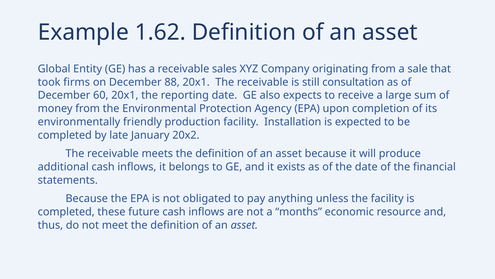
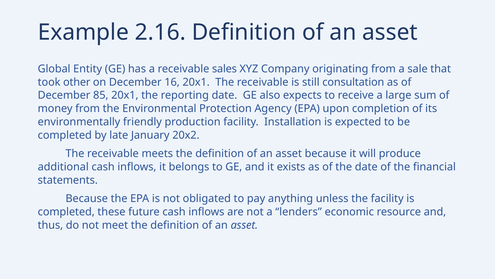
1.62: 1.62 -> 2.16 (160, 32)
firms: firms -> other (77, 82)
88: 88 -> 16 (172, 82)
60: 60 -> 85 (101, 95)
months: months -> lenders (299, 212)
